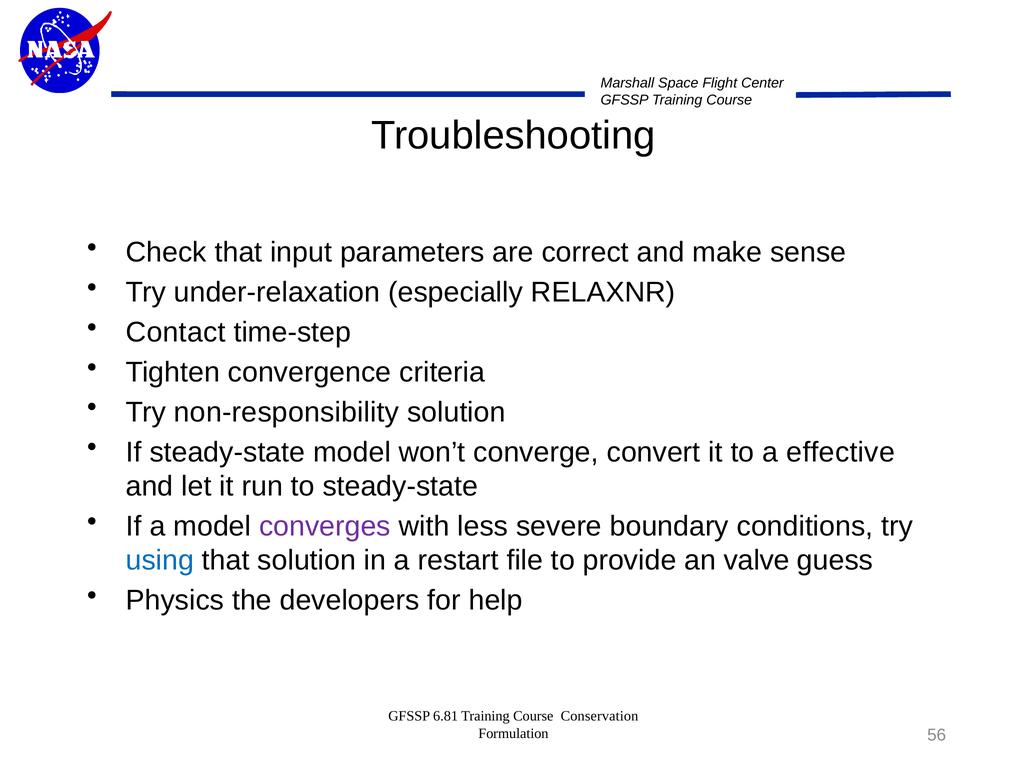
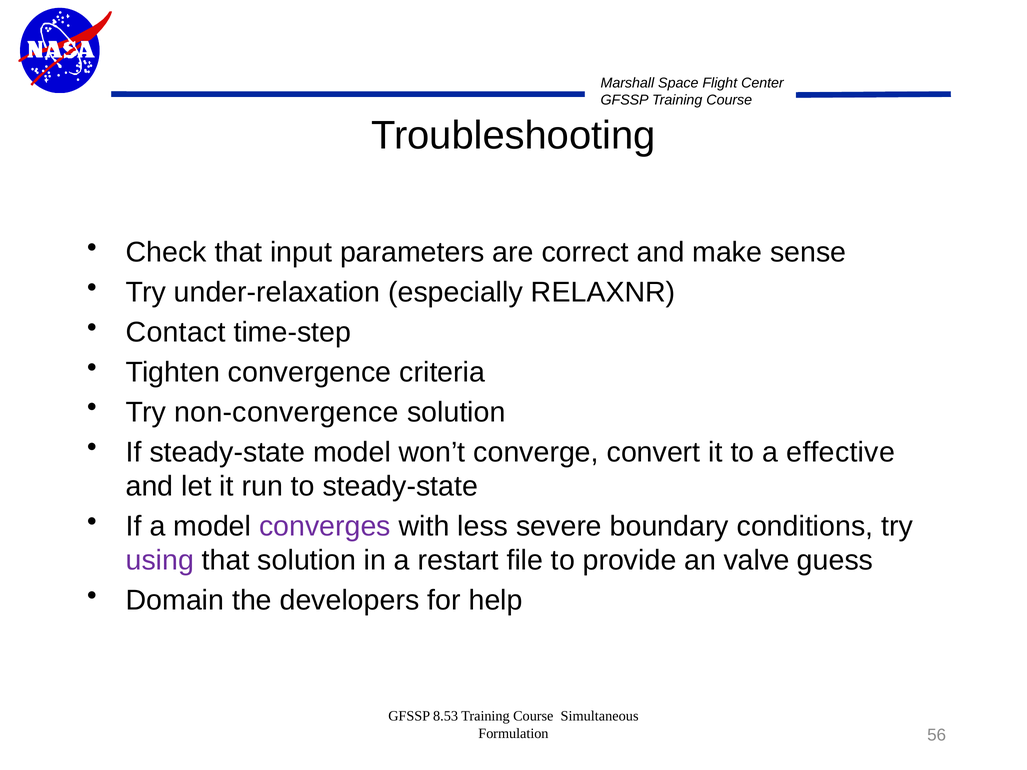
non-responsibility: non-responsibility -> non-convergence (286, 412)
using colour: blue -> purple (160, 561)
Physics: Physics -> Domain (175, 601)
6.81: 6.81 -> 8.53 (446, 716)
Conservation: Conservation -> Simultaneous (600, 716)
